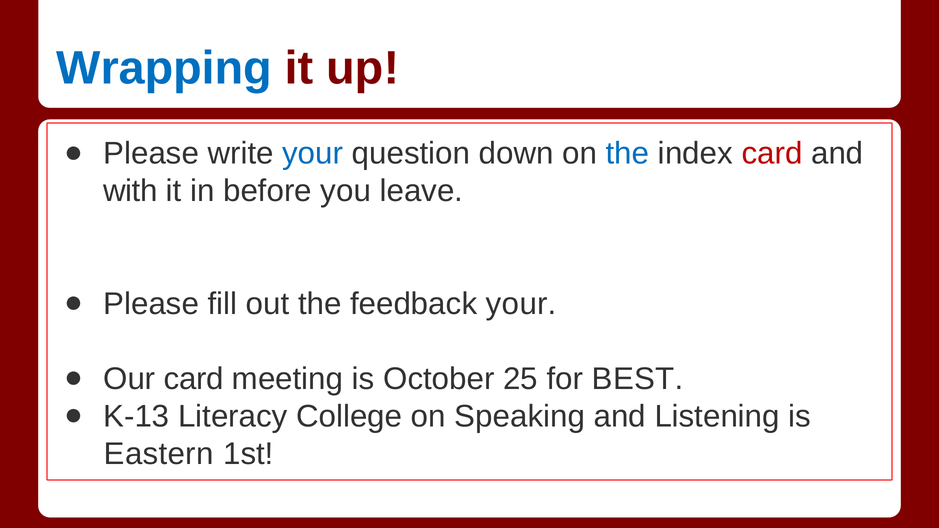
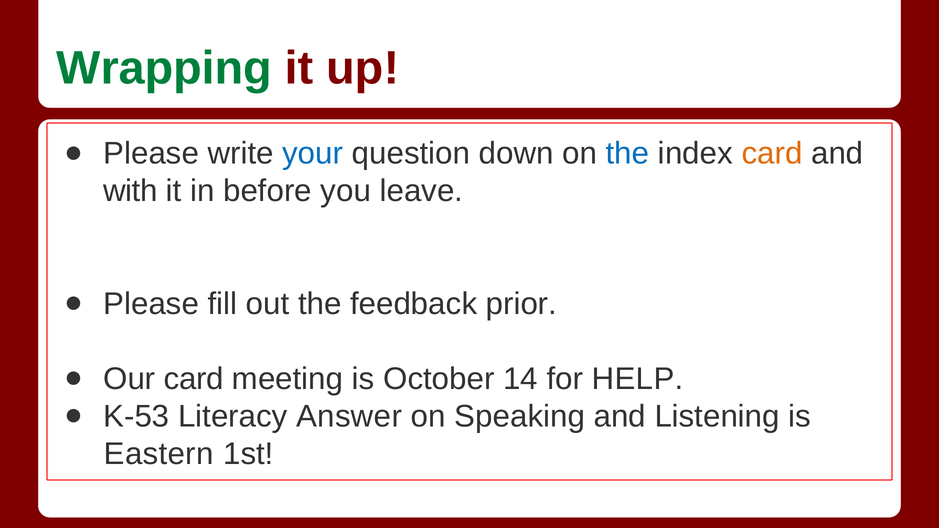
Wrapping colour: blue -> green (164, 68)
card colour: red -> orange (772, 154)
feedback your: your -> prior (521, 304)
25: 25 -> 14 (520, 379)
BEST: BEST -> HELP (638, 379)
K-13: K-13 -> K-53 (136, 417)
College: College -> Answer (349, 417)
